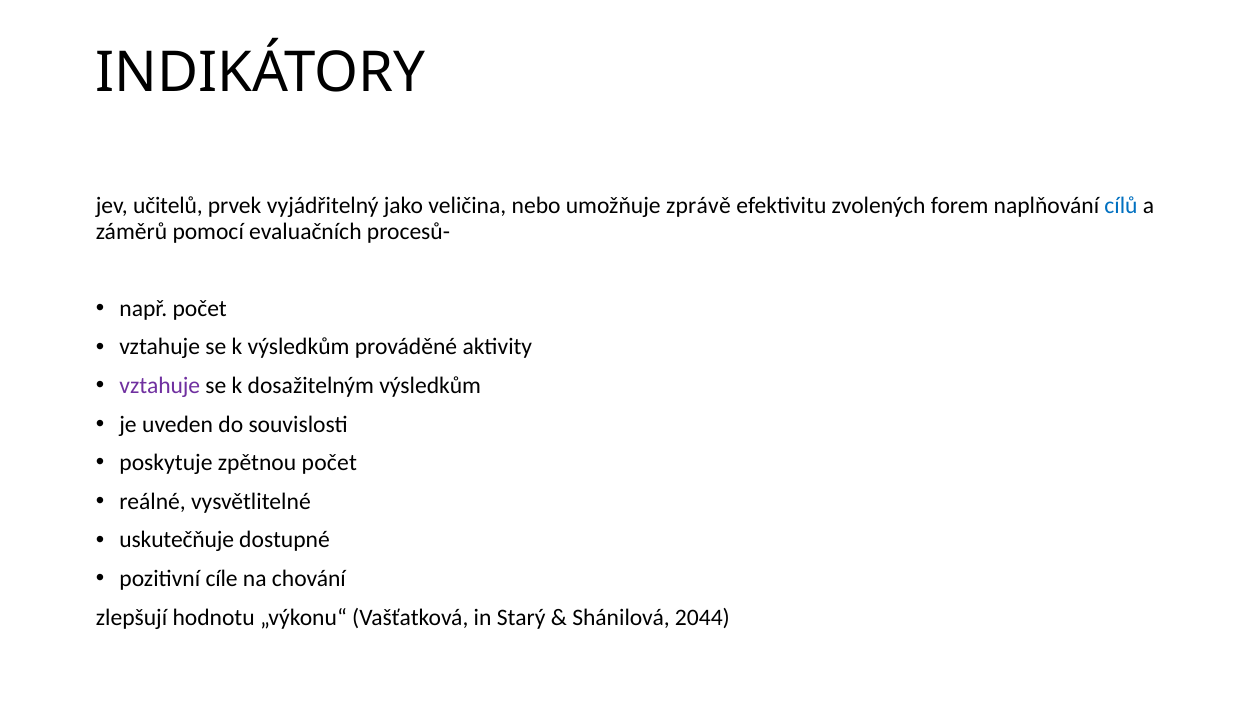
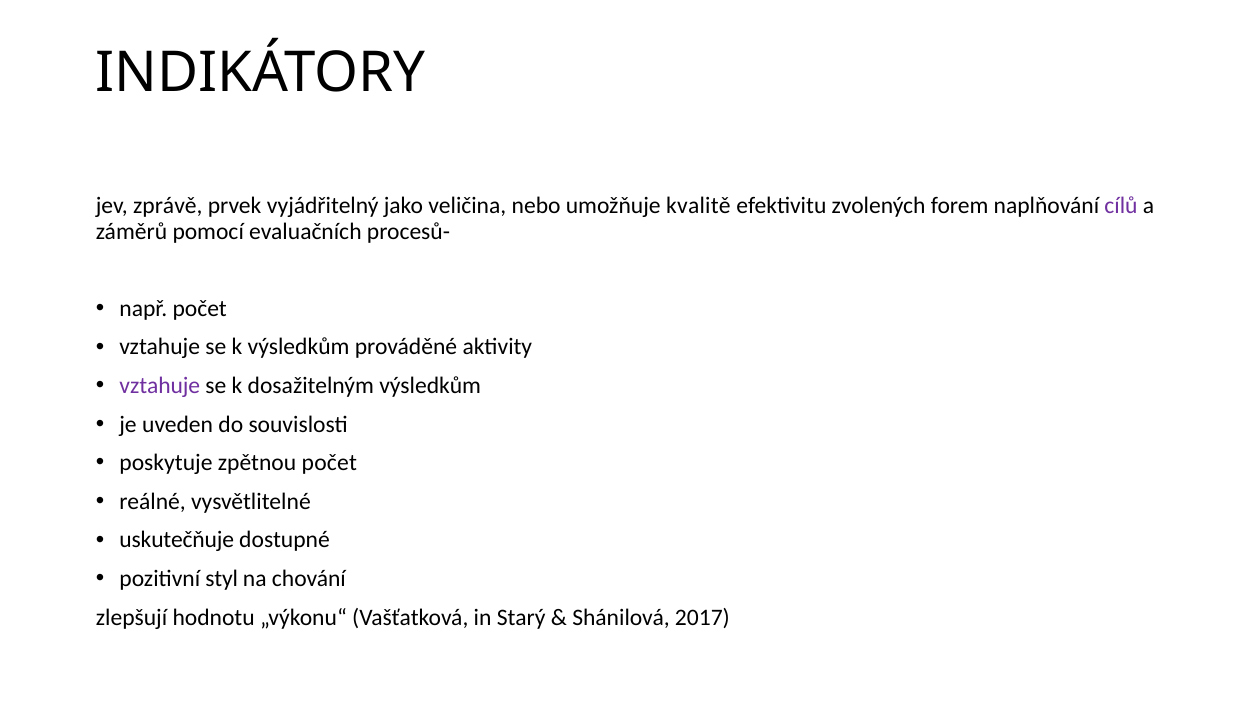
učitelů: učitelů -> zprávě (168, 206)
zprávě: zprávě -> kvalitě (698, 206)
cílů colour: blue -> purple (1121, 206)
cíle: cíle -> styl (222, 578)
2044: 2044 -> 2017 (702, 617)
